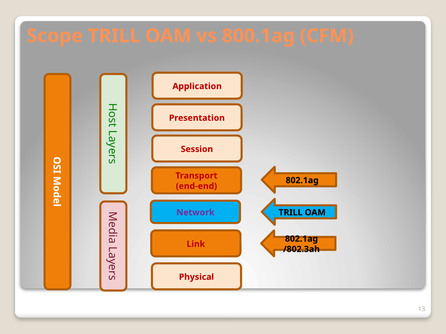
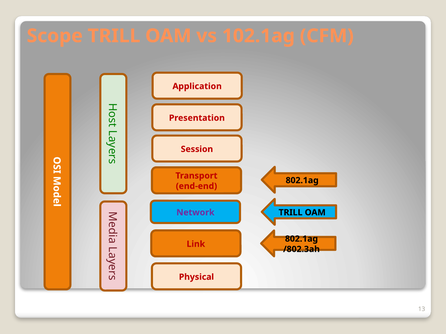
800.1ag: 800.1ag -> 102.1ag (258, 36)
